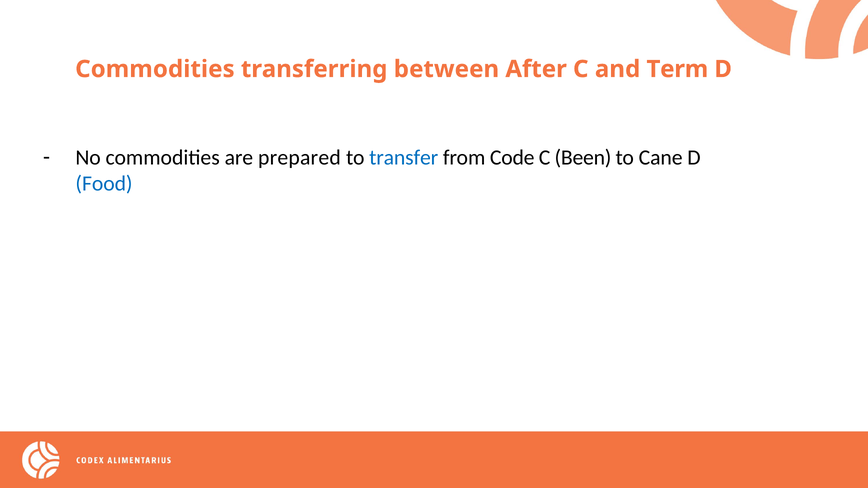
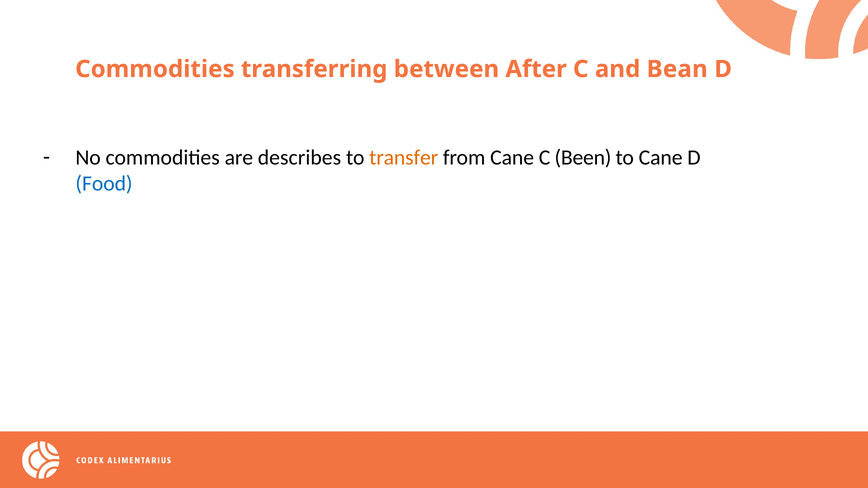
Term: Term -> Bean (677, 69)
prepared: prepared -> describes (299, 158)
transfer colour: blue -> orange (404, 158)
from Code: Code -> Cane (512, 158)
